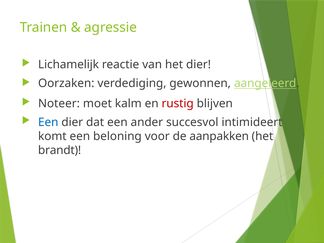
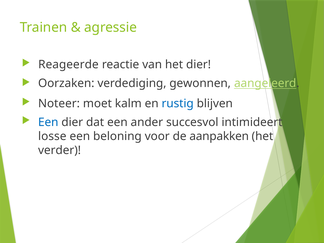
Lichamelijk: Lichamelijk -> Reageerde (68, 65)
rustig colour: red -> blue (178, 104)
komt: komt -> losse (52, 136)
brandt: brandt -> verder (60, 150)
